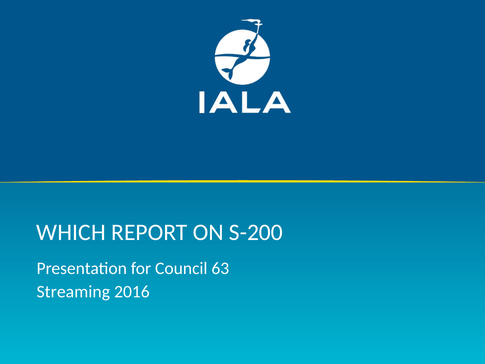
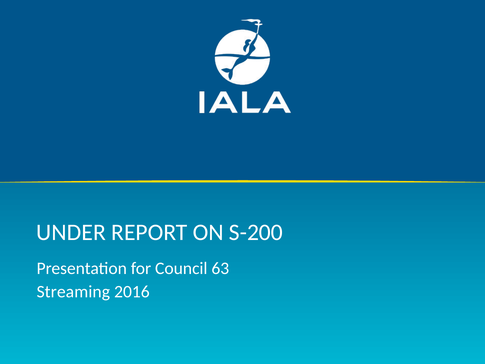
WHICH: WHICH -> UNDER (71, 232)
